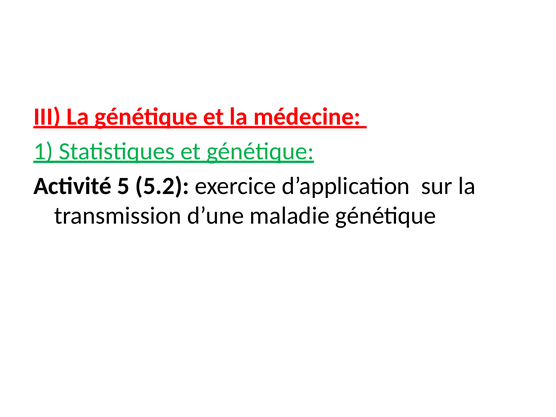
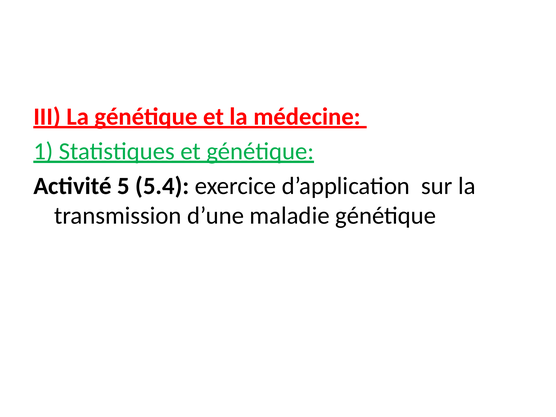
5.2: 5.2 -> 5.4 (162, 186)
